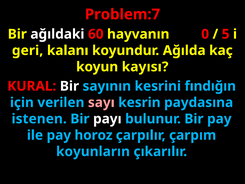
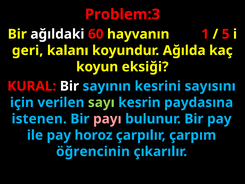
Problem:7: Problem:7 -> Problem:3 (122, 14)
0: 0 -> 1 (205, 34)
kayısı: kayısı -> eksiği (145, 67)
fındığın: fındığın -> sayısını (210, 86)
sayı colour: pink -> light green (101, 102)
payı colour: white -> pink (107, 119)
koyunların: koyunların -> öğrencinin (93, 151)
